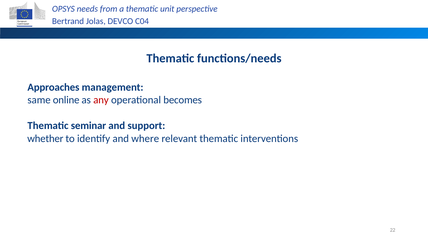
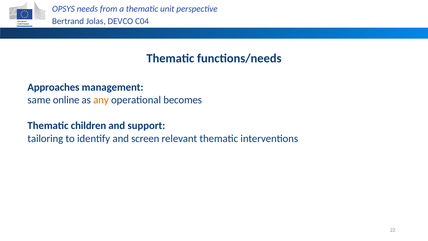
any colour: red -> orange (101, 100)
seminar: seminar -> children (88, 126)
whether: whether -> tailoring (45, 138)
where: where -> screen (145, 138)
